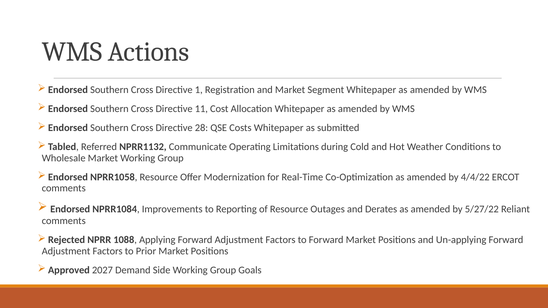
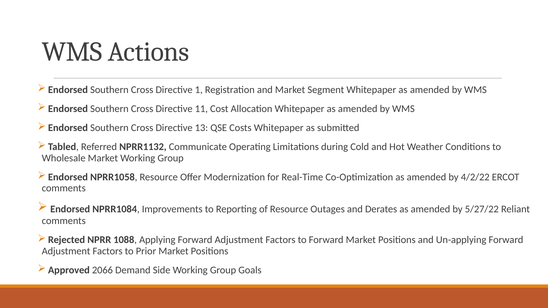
28: 28 -> 13 (201, 128)
4/4/22: 4/4/22 -> 4/2/22 (475, 177)
2027: 2027 -> 2066 (102, 270)
